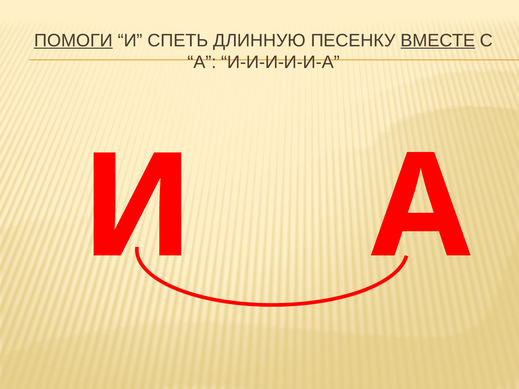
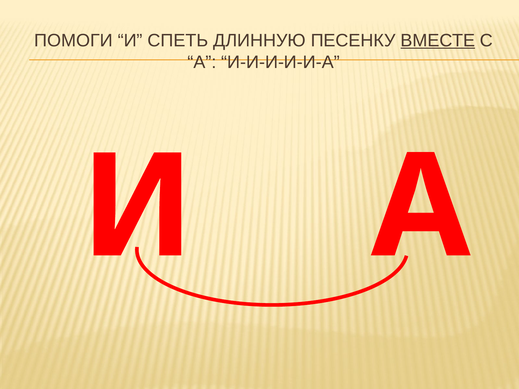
ПОМОГИ underline: present -> none (73, 41)
